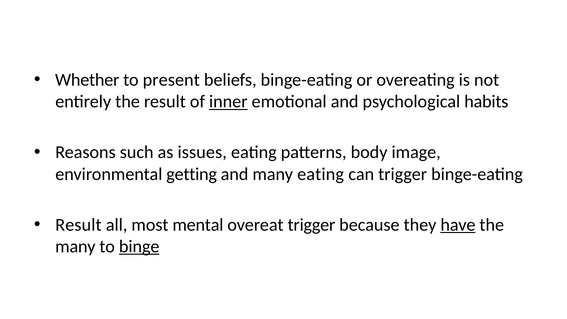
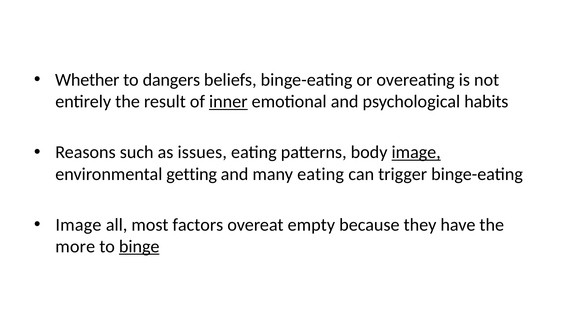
present: present -> dangers (171, 80)
image underline: none -> present (416, 152)
Result: Result -> Image (78, 225)
mental: mental -> factors (198, 225)
overeat trigger: trigger -> empty (311, 225)
have underline: present -> none (458, 225)
many: many -> more (75, 246)
